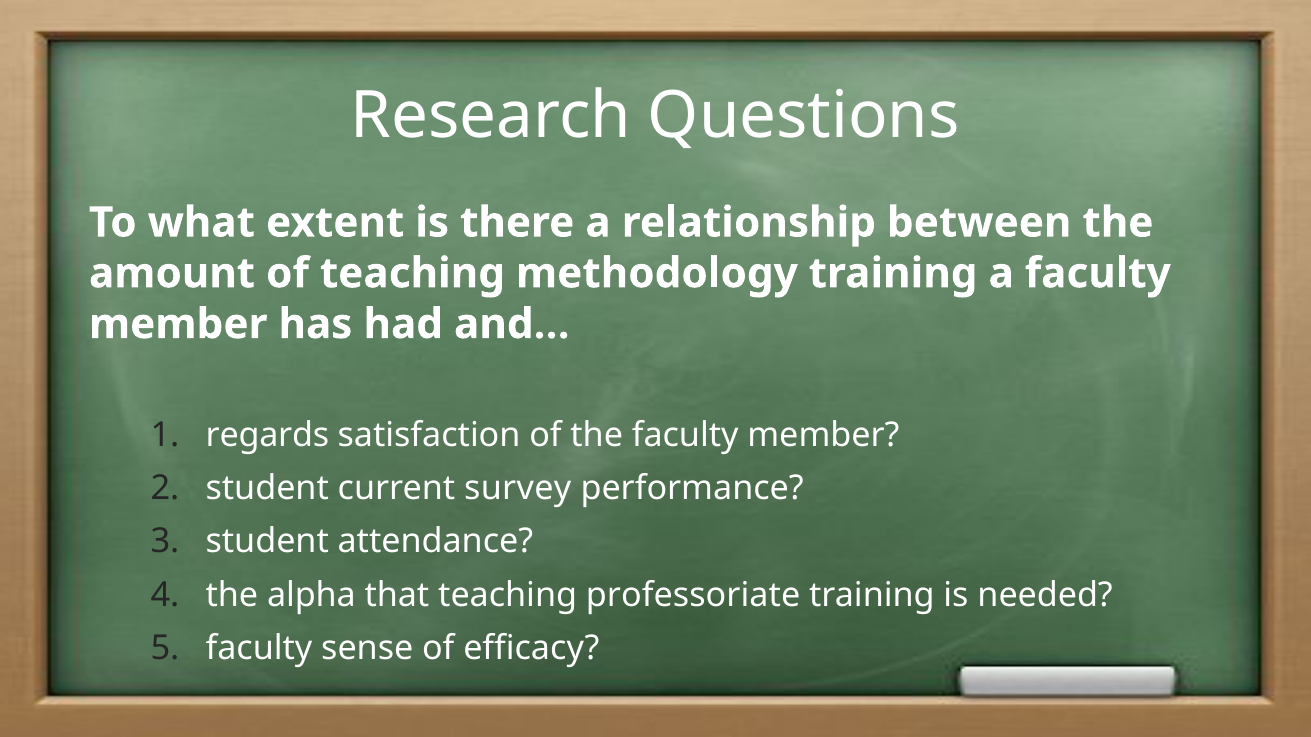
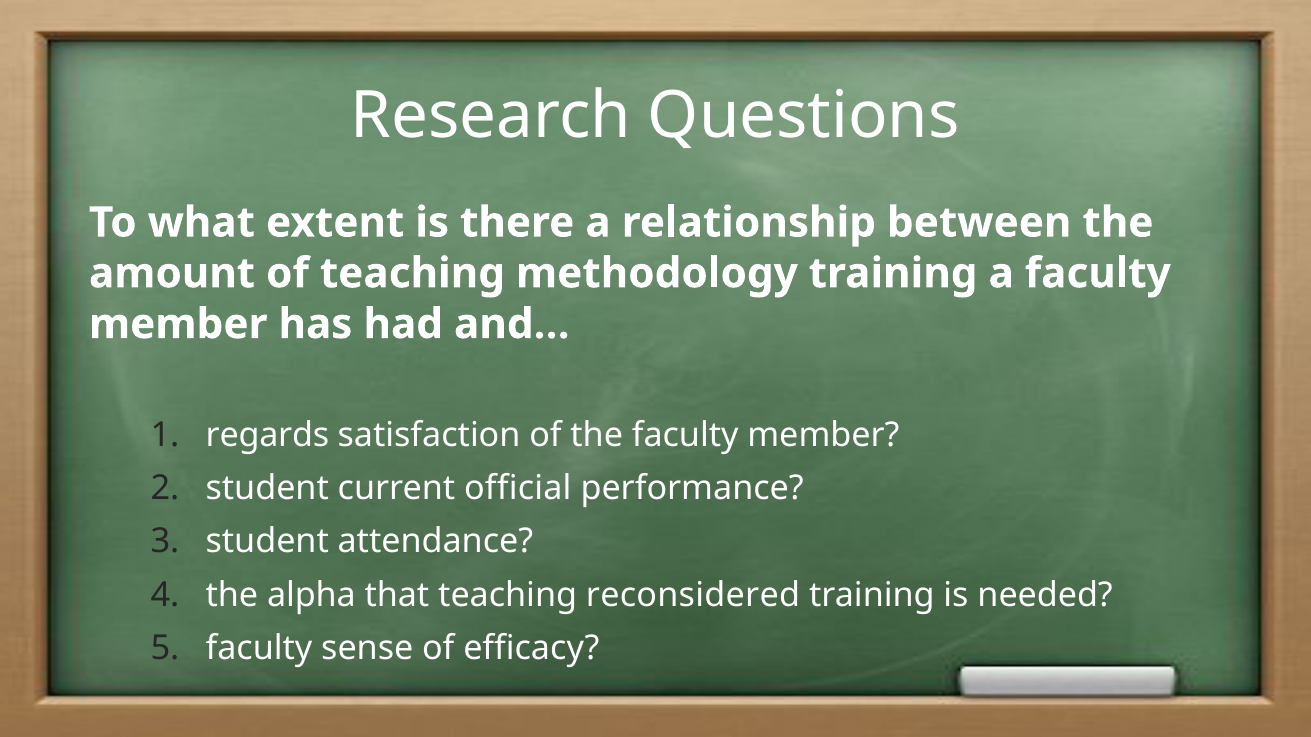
survey: survey -> official (518, 489)
professoriate: professoriate -> reconsidered (693, 595)
